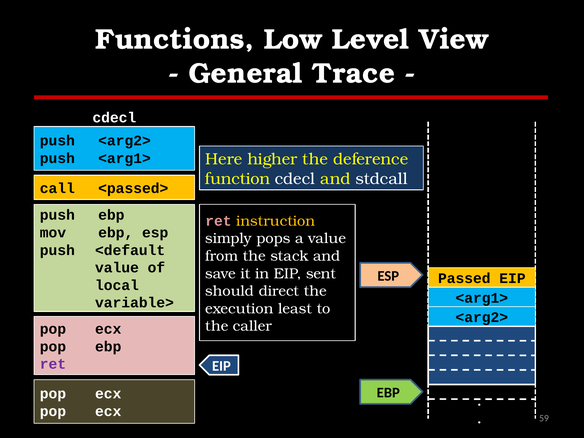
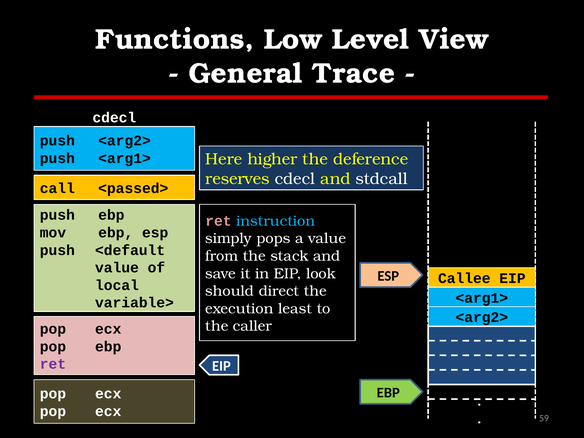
function: function -> reserves (237, 179)
instruction colour: yellow -> light blue (276, 221)
sent: sent -> look (321, 274)
Passed: Passed -> Callee (464, 278)
